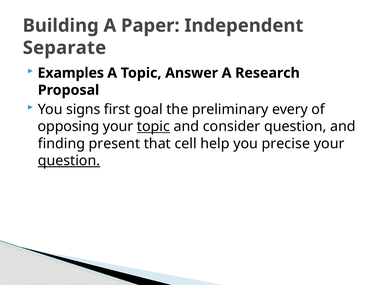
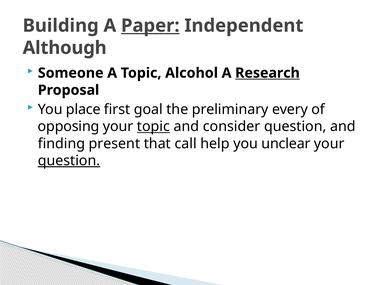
Paper underline: none -> present (150, 26)
Separate: Separate -> Although (65, 48)
Examples: Examples -> Someone (71, 73)
Answer: Answer -> Alcohol (192, 73)
Research underline: none -> present (267, 73)
signs: signs -> place (83, 109)
cell: cell -> call (186, 143)
precise: precise -> unclear (286, 143)
